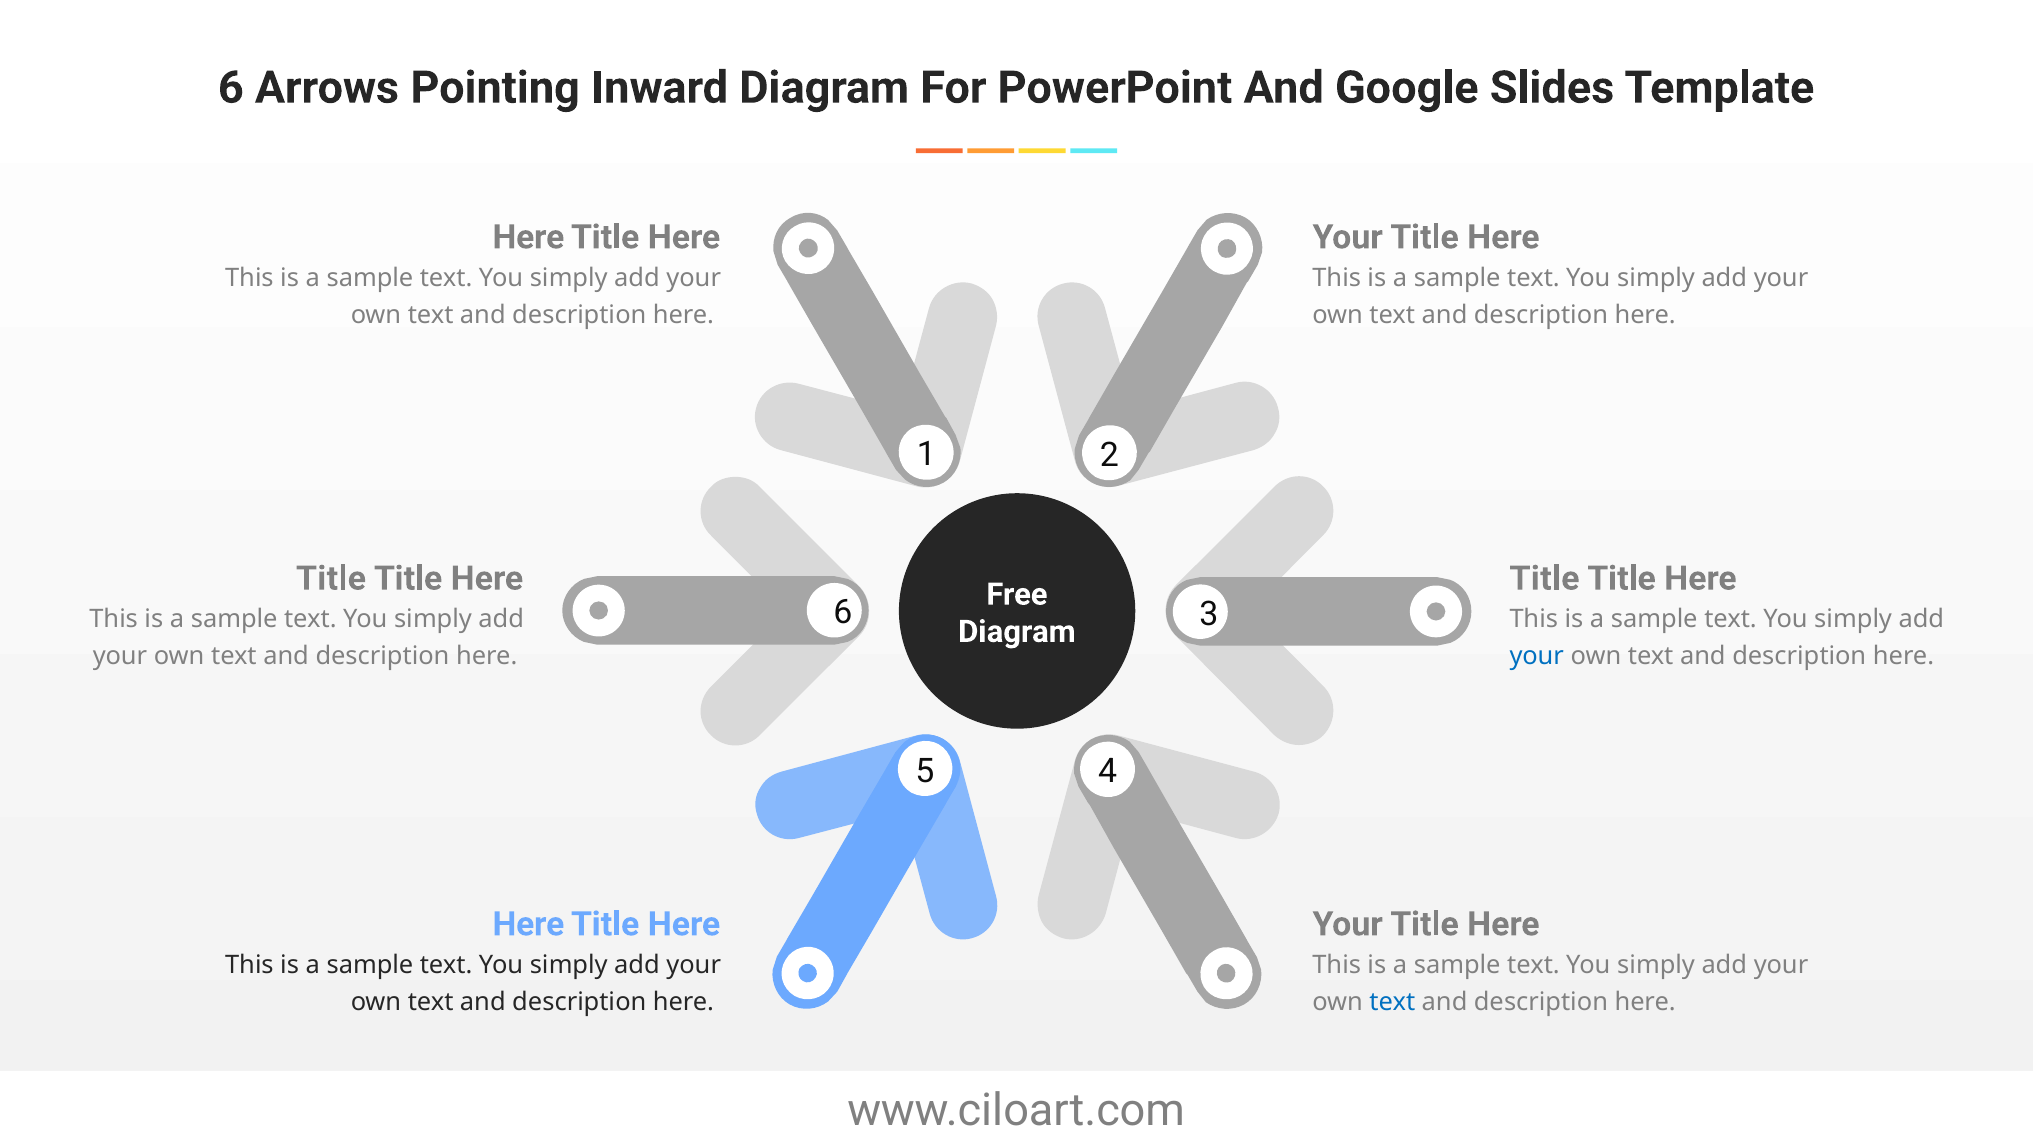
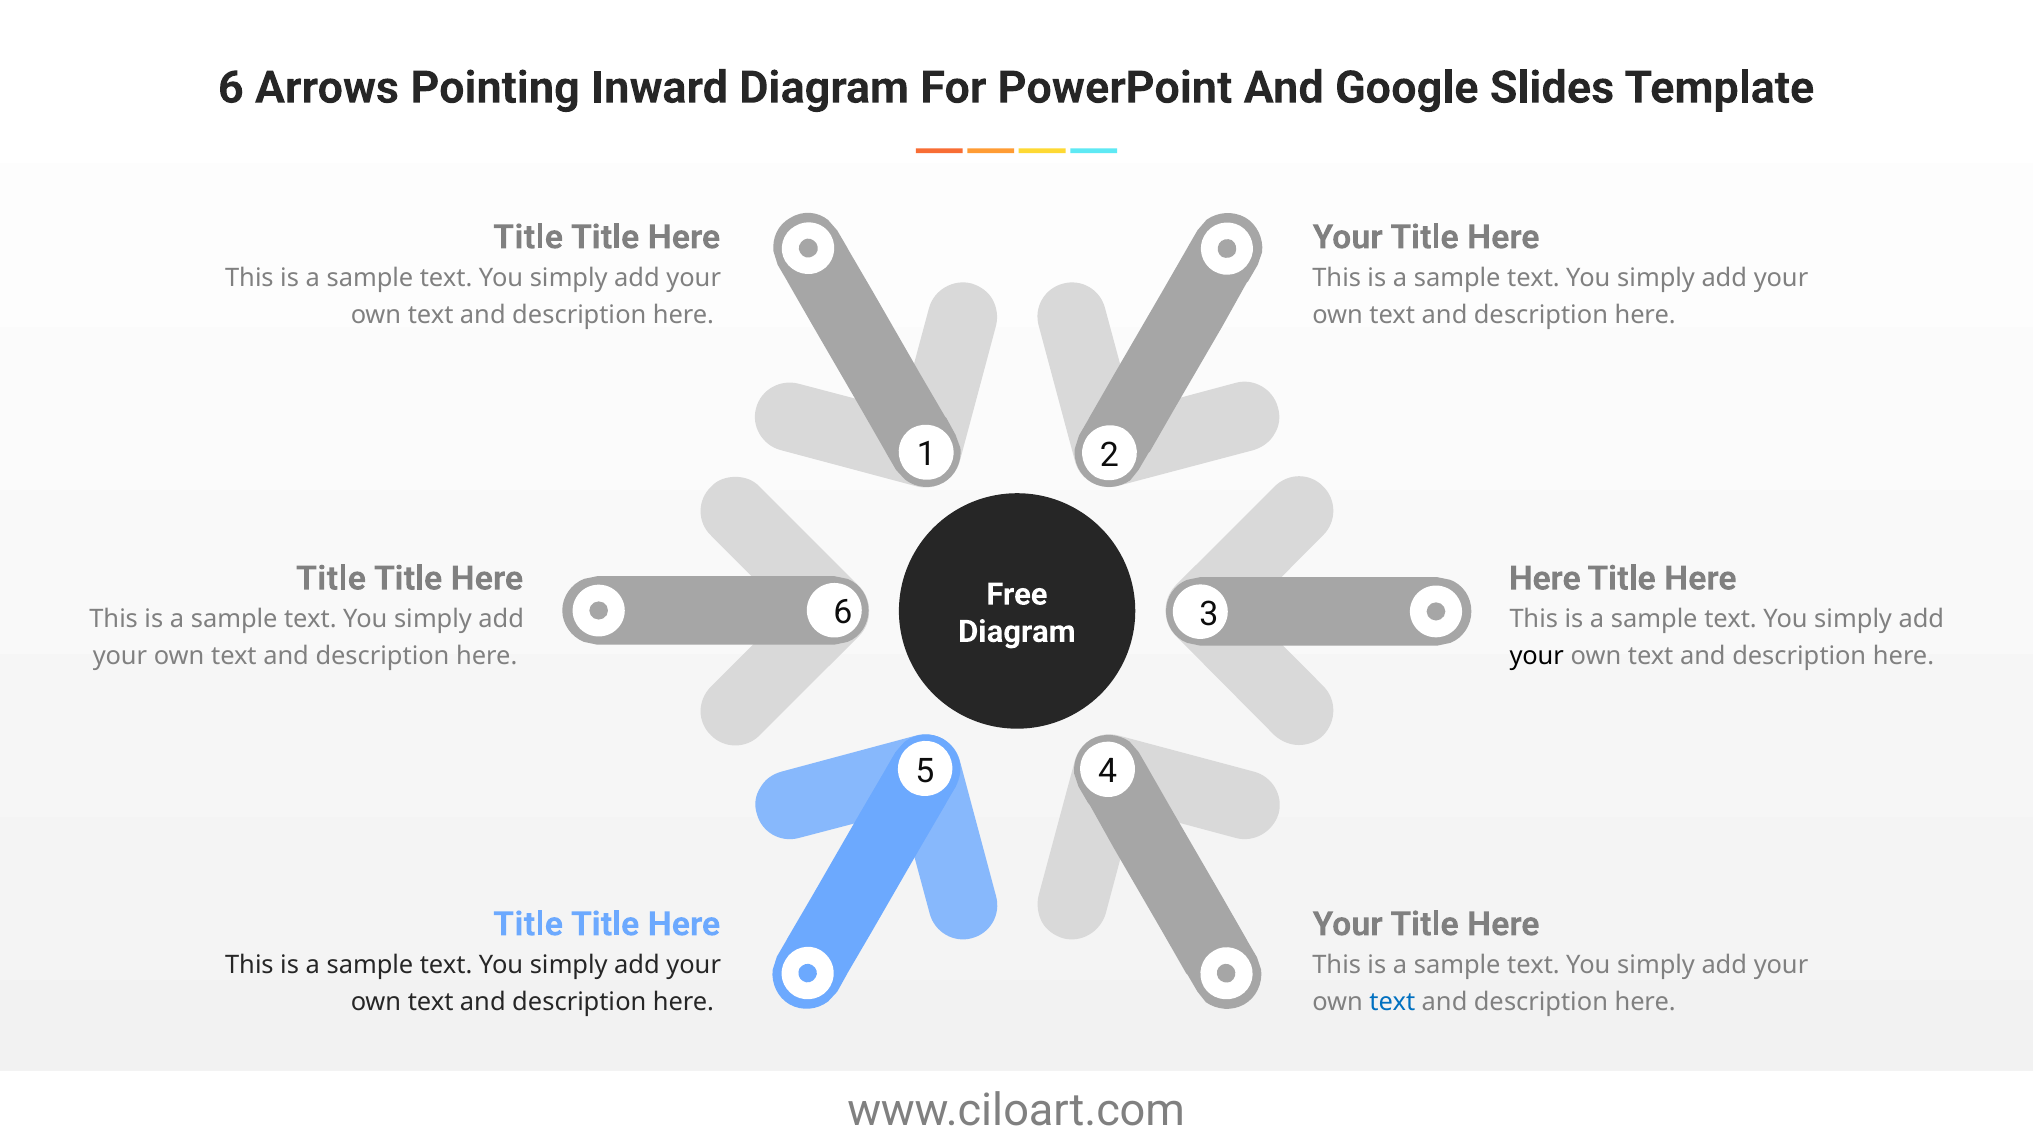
Here: Here -> Title (528, 237)
Title: Title -> Here (1545, 578)
your colour: blue -> black (1537, 656)
Here: Here -> Title (528, 924)
